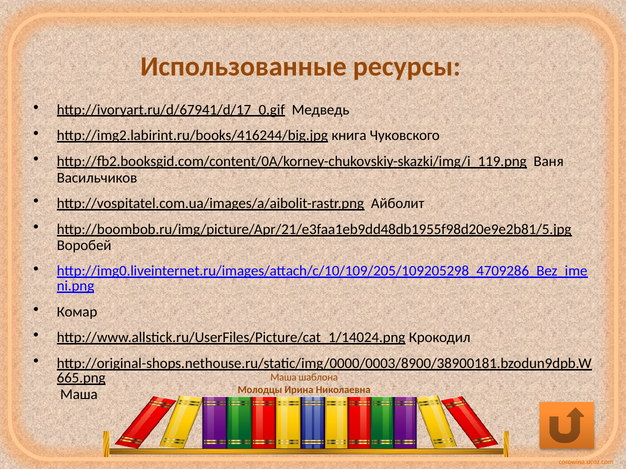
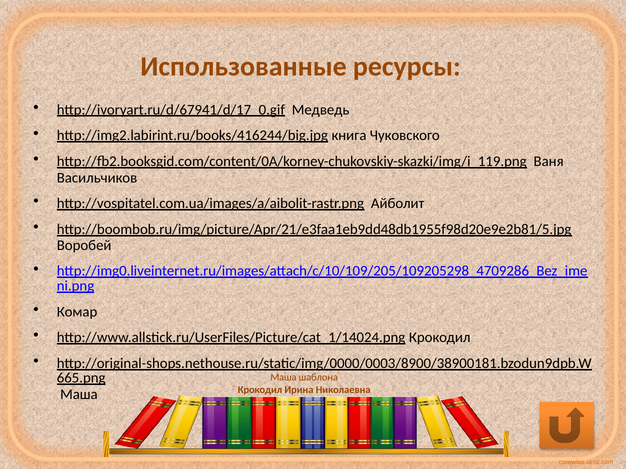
Молодцы: Молодцы -> Крокодил (260, 390)
